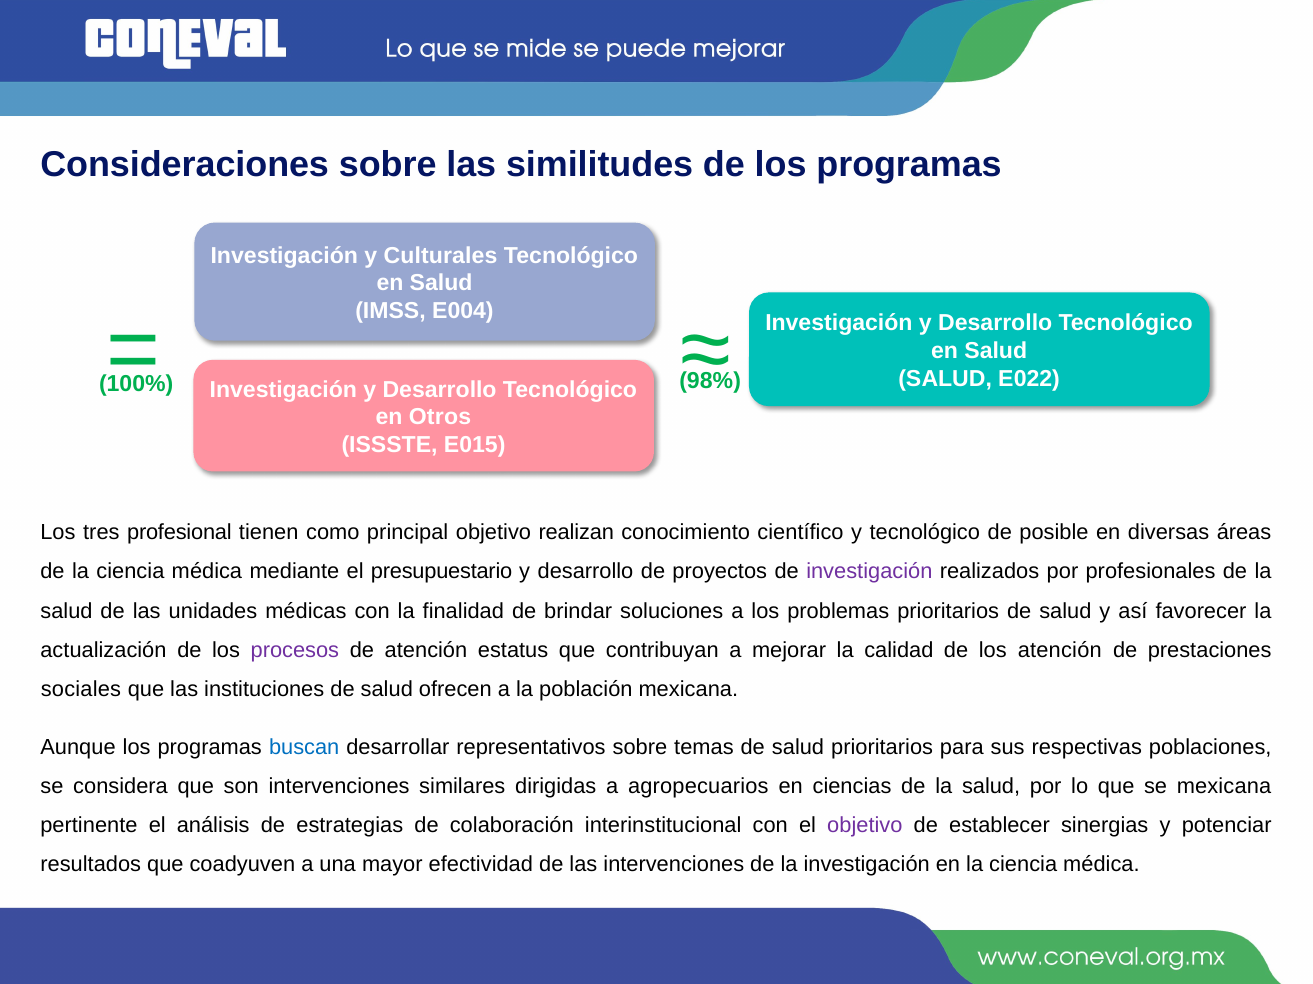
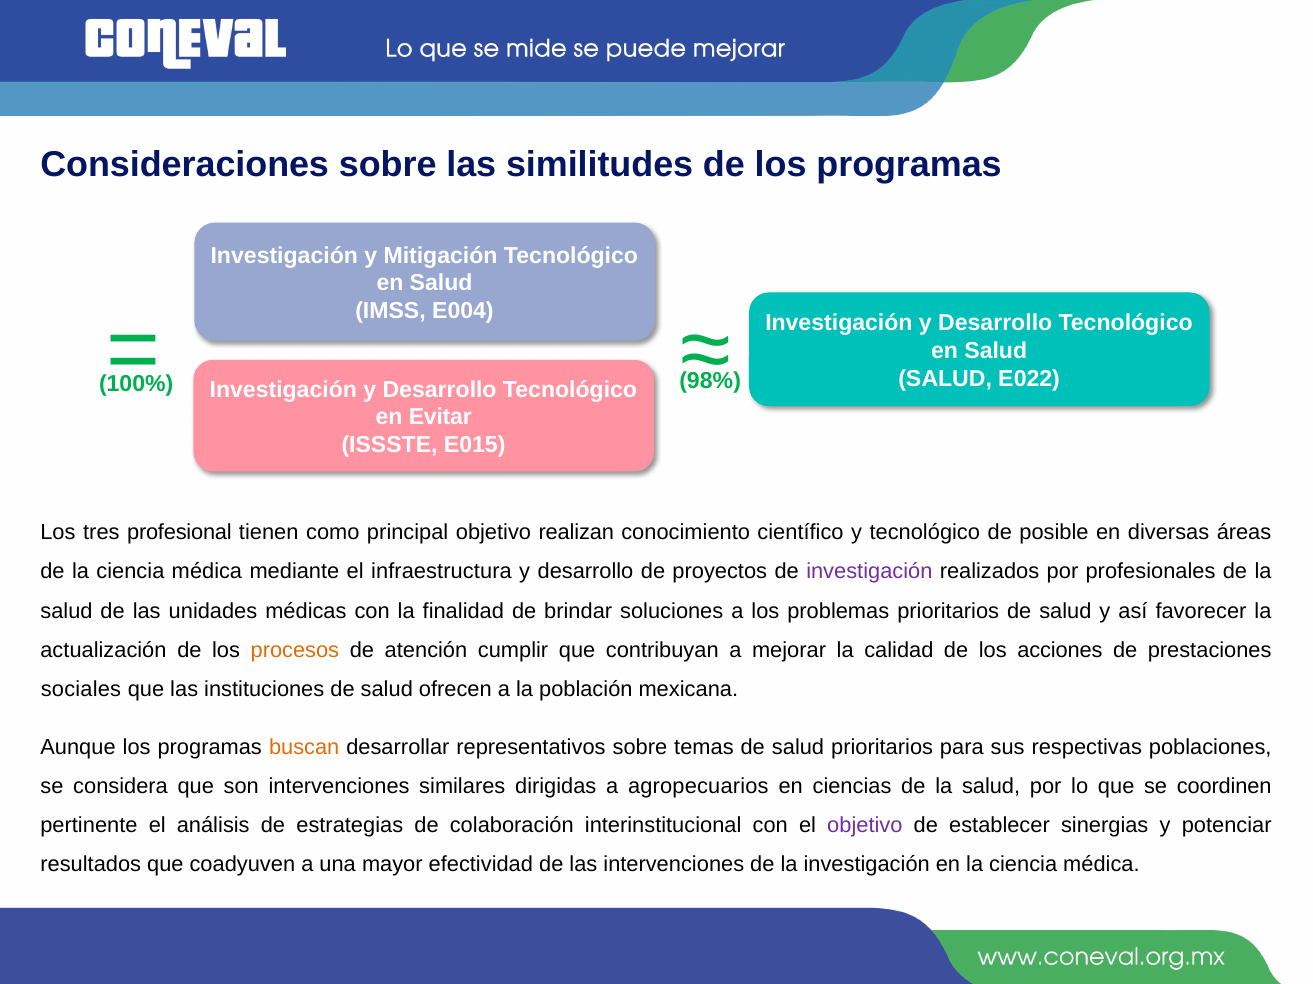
Culturales: Culturales -> Mitigación (441, 256)
Otros: Otros -> Evitar (440, 418)
presupuestario: presupuestario -> infraestructura (441, 572)
procesos colour: purple -> orange (295, 651)
estatus: estatus -> cumplir (513, 651)
los atención: atención -> acciones (1060, 651)
buscan colour: blue -> orange (304, 748)
se mexicana: mexicana -> coordinen (1224, 787)
